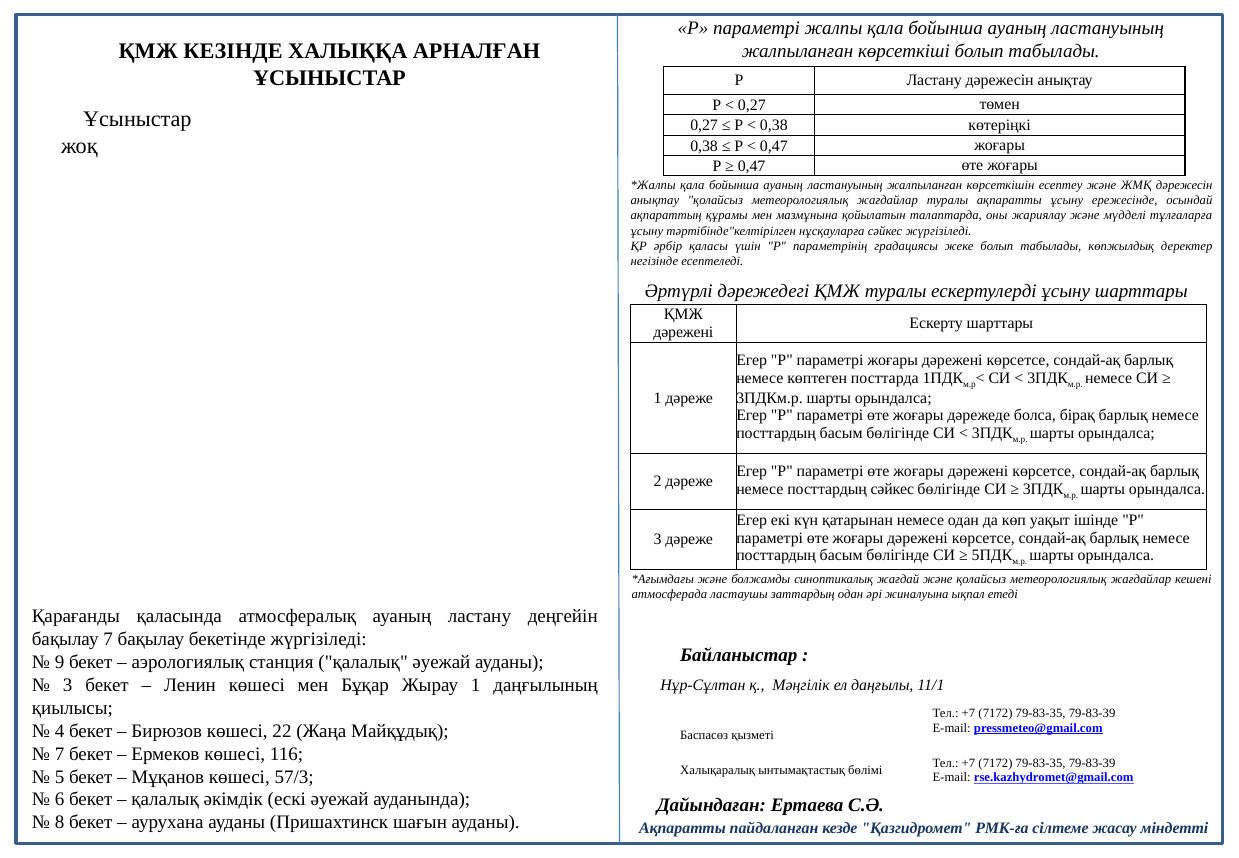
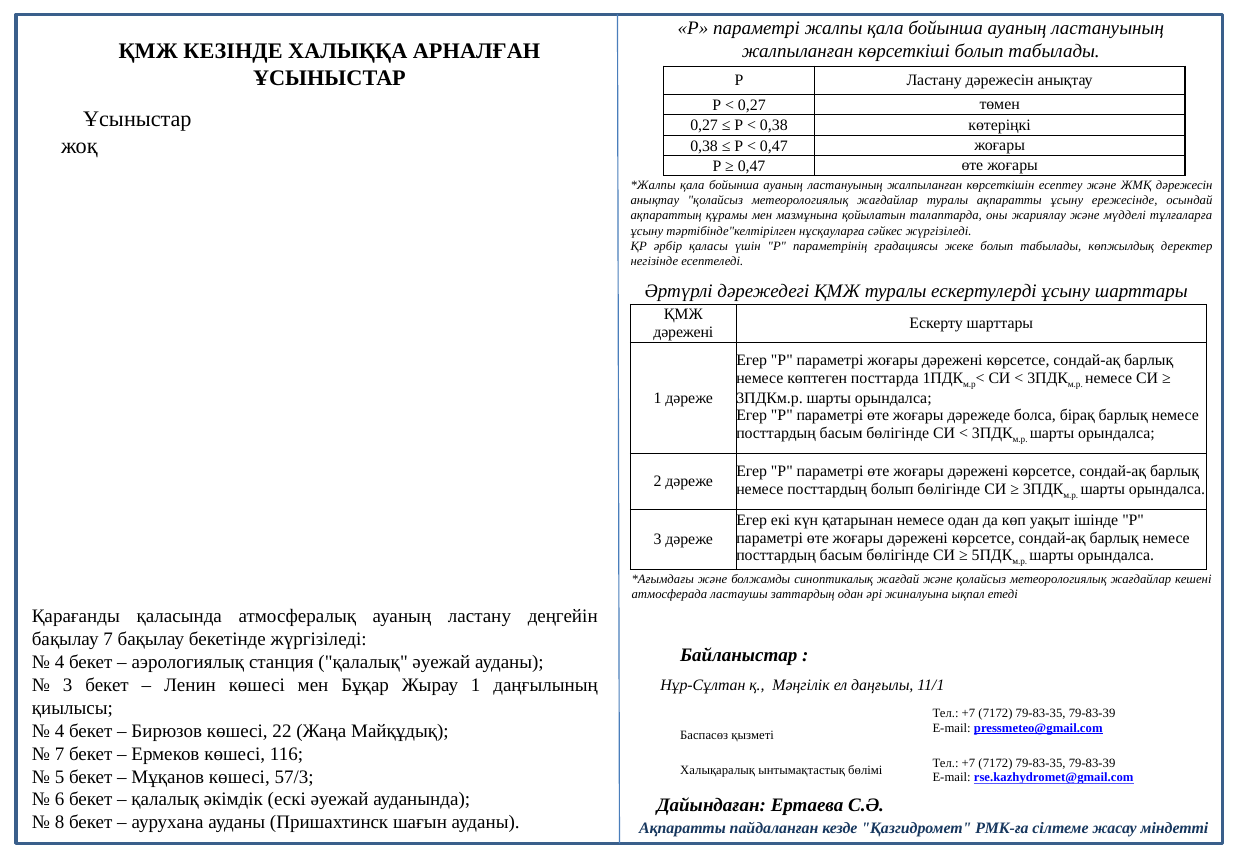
посттардың сәйкес: сәйкес -> болып (892, 489)
9: 9 -> 4 (60, 662)
